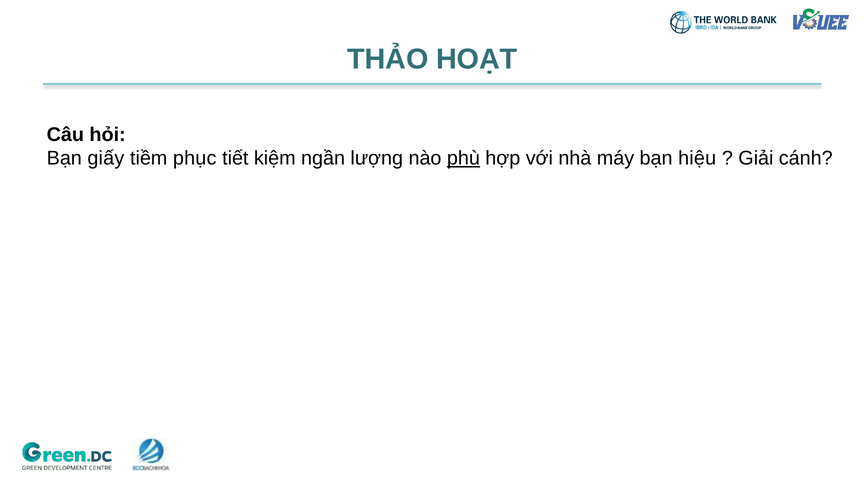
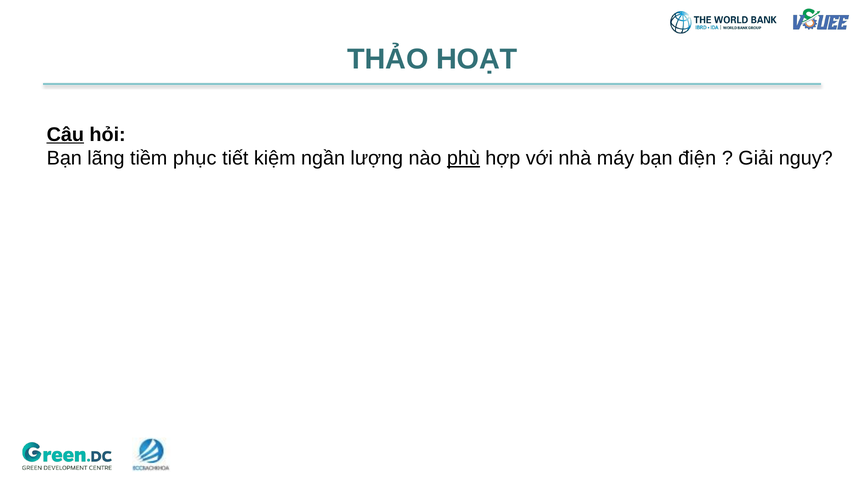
Câu underline: none -> present (65, 135)
giấy: giấy -> lãng (106, 158)
hiệu: hiệu -> điện (697, 158)
cánh: cánh -> nguy (806, 158)
